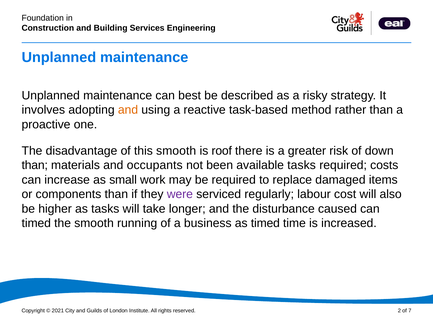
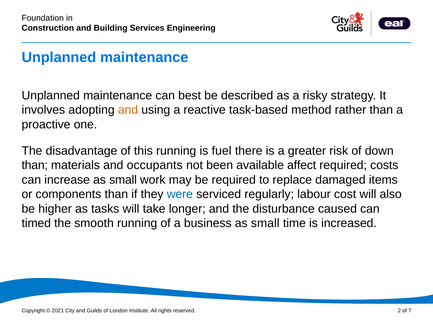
this smooth: smooth -> running (176, 151)
roof: roof -> fuel (222, 151)
available tasks: tasks -> affect (302, 165)
were colour: purple -> blue (180, 194)
business as timed: timed -> small (265, 223)
